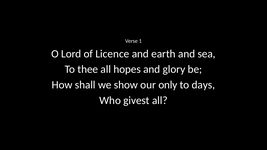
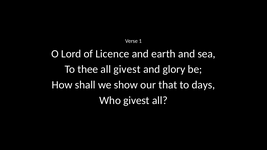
all hopes: hopes -> givest (127, 69)
only: only -> that (168, 85)
